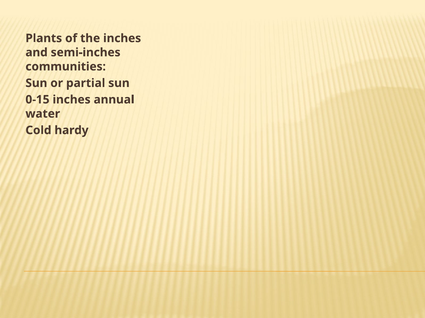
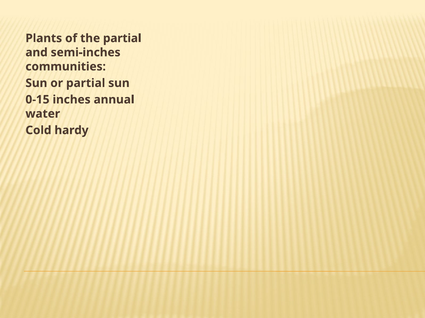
the inches: inches -> partial (122, 38)
